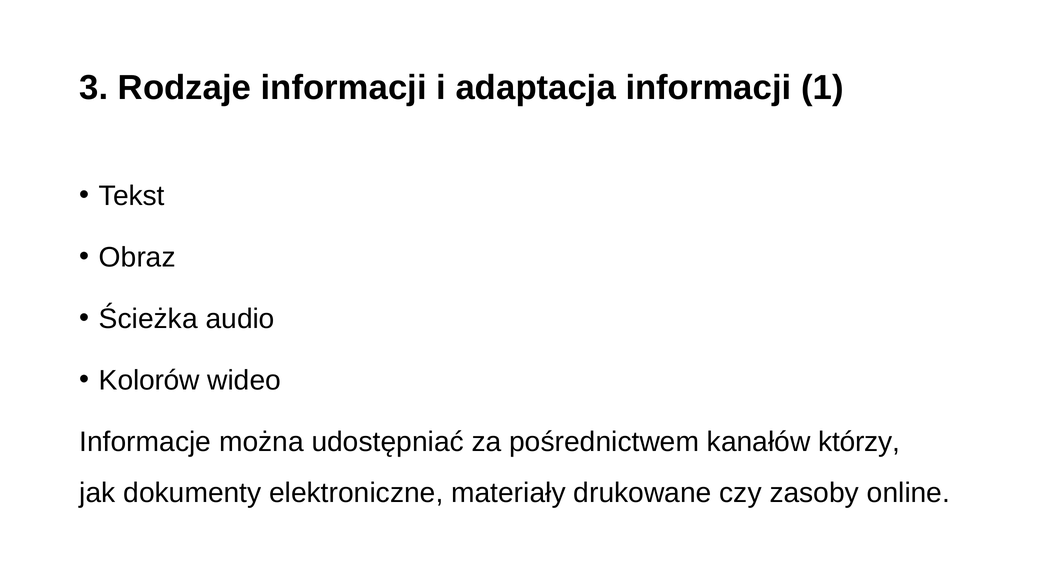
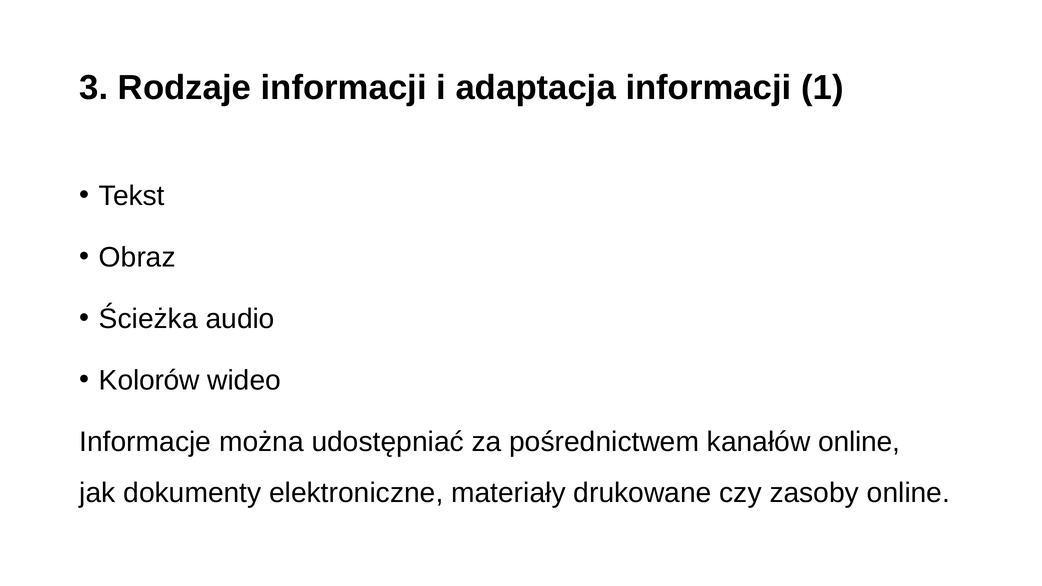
kanałów którzy: którzy -> online (859, 442)
